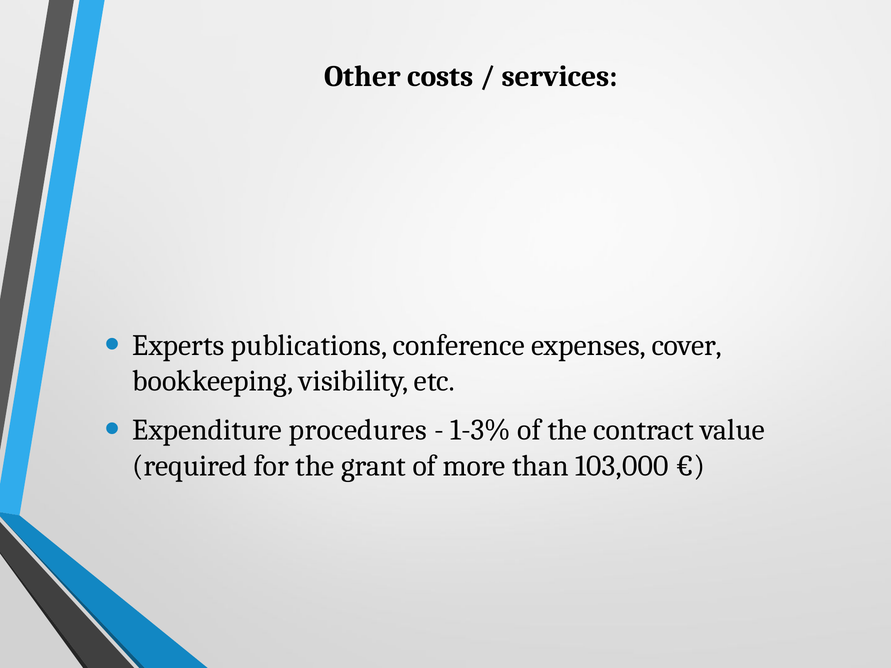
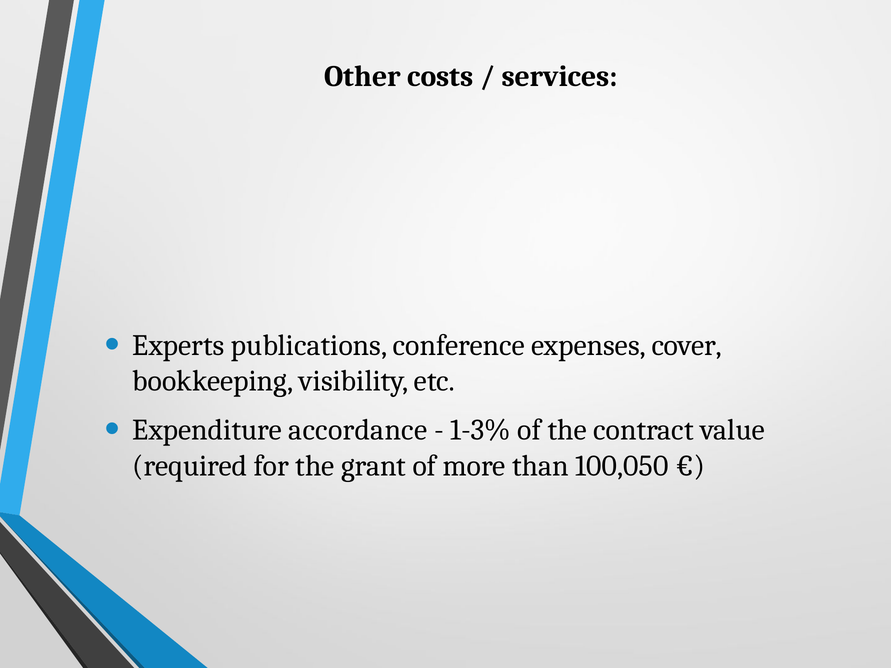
procedures: procedures -> accordance (358, 430)
103,000: 103,000 -> 100,050 (622, 466)
